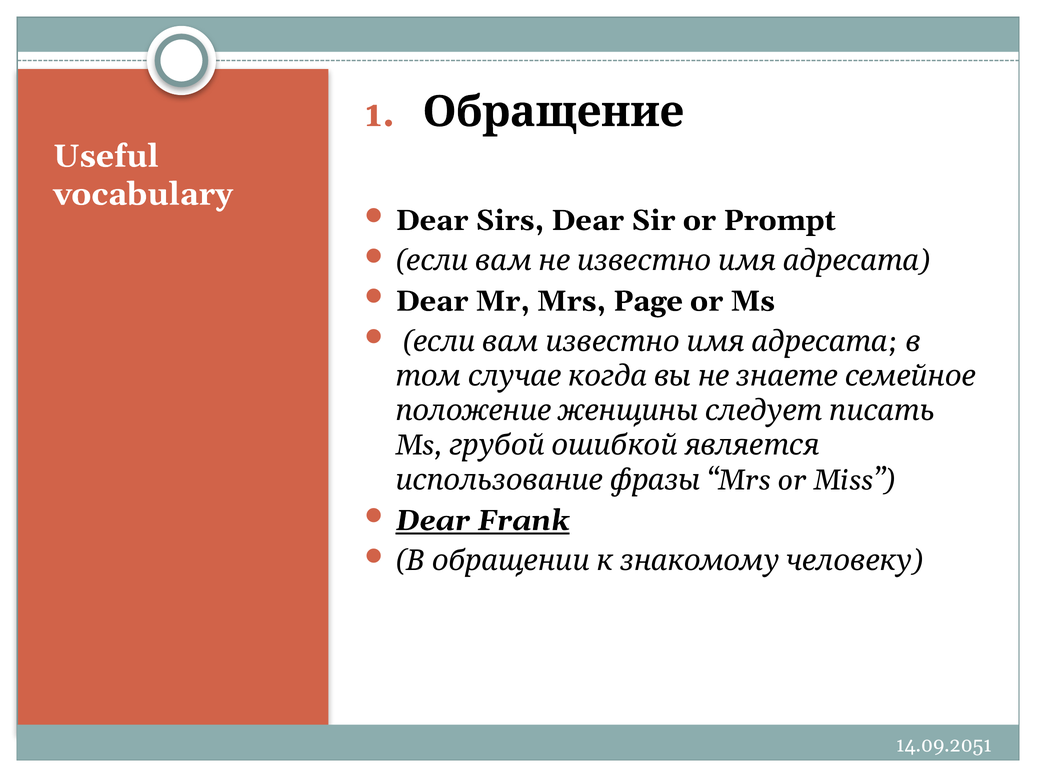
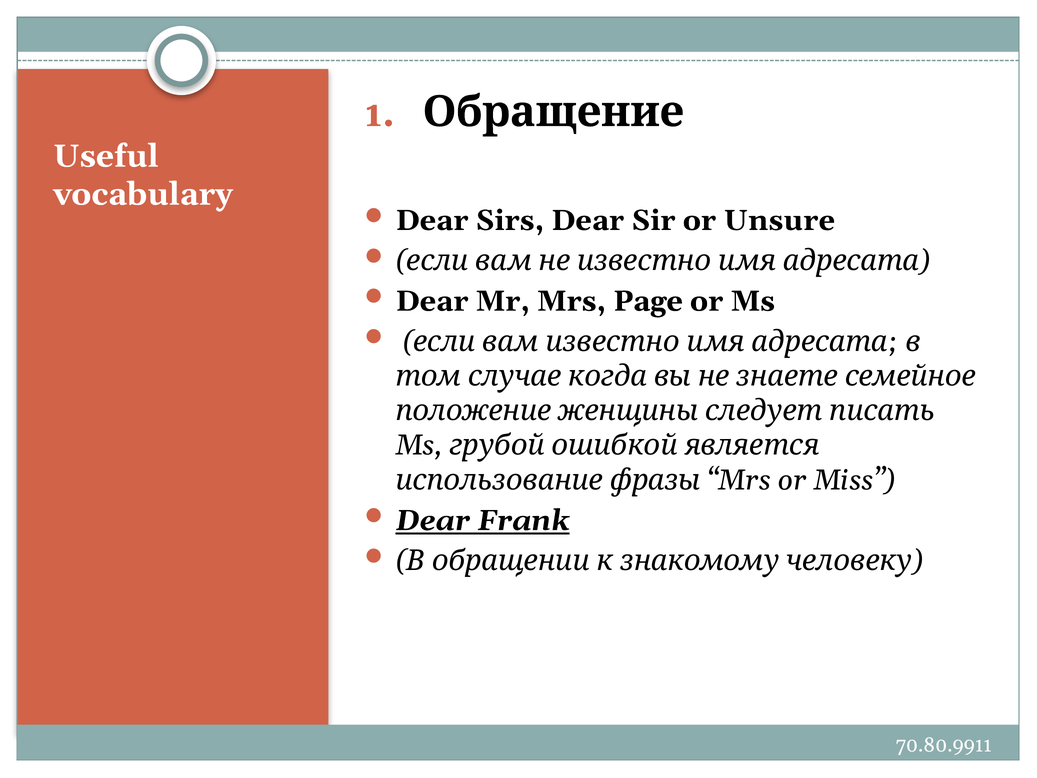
Prompt: Prompt -> Unsure (780, 220)
14.09.2051: 14.09.2051 -> 70.80.9911 (944, 745)
